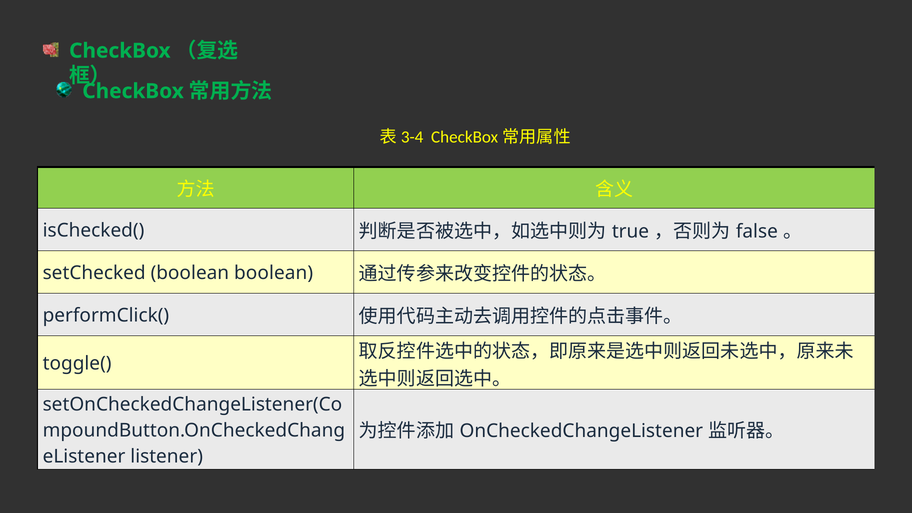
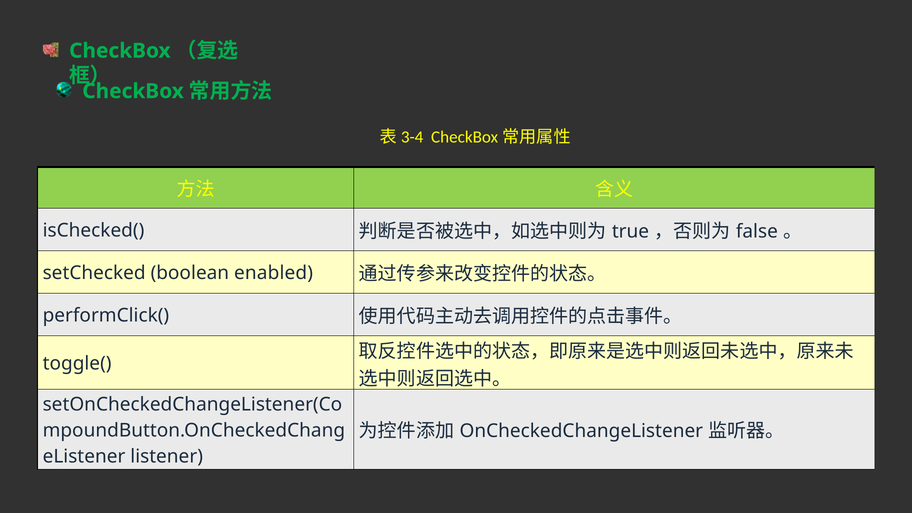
boolean boolean: boolean -> enabled (274, 273)
